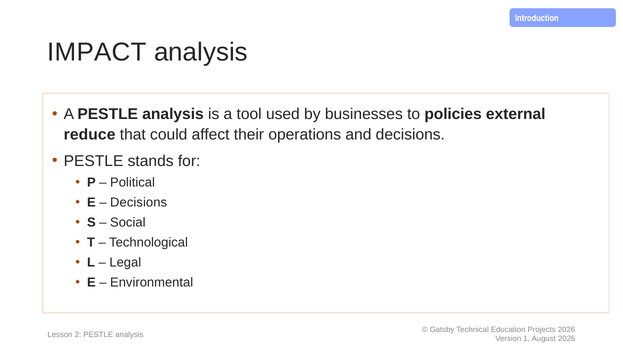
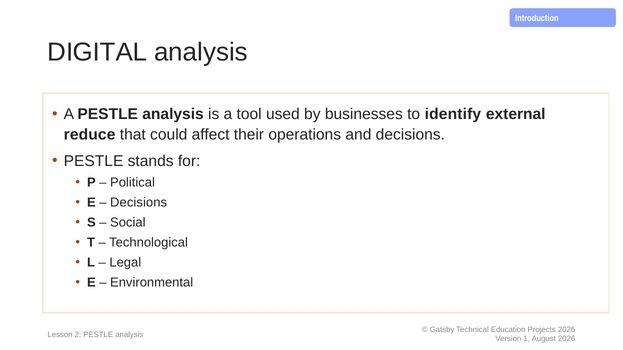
IMPACT: IMPACT -> DIGITAL (97, 52)
policies: policies -> identify (453, 114)
